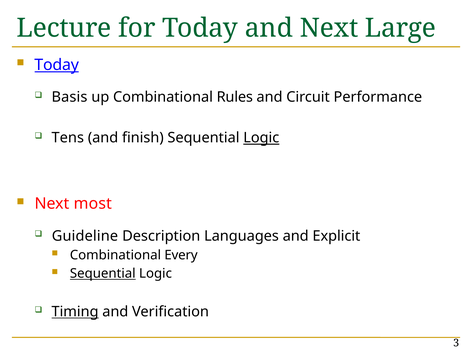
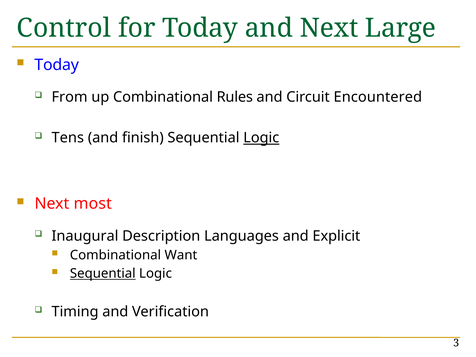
Lecture: Lecture -> Control (64, 28)
Today underline: present -> none (57, 65)
Basis: Basis -> From (70, 97)
Performance: Performance -> Encountered (378, 97)
Guideline: Guideline -> Inaugural (85, 236)
Every: Every -> Want (181, 255)
Timing underline: present -> none (75, 312)
